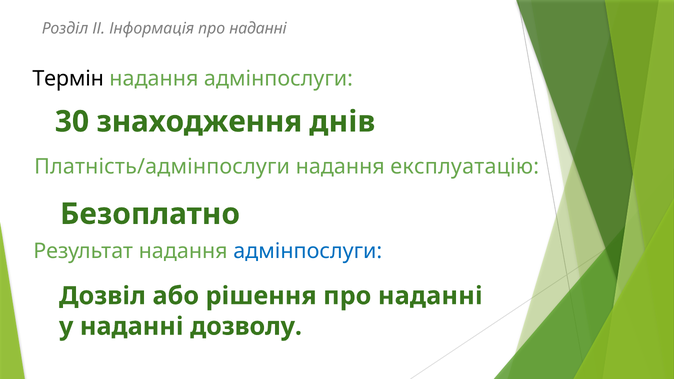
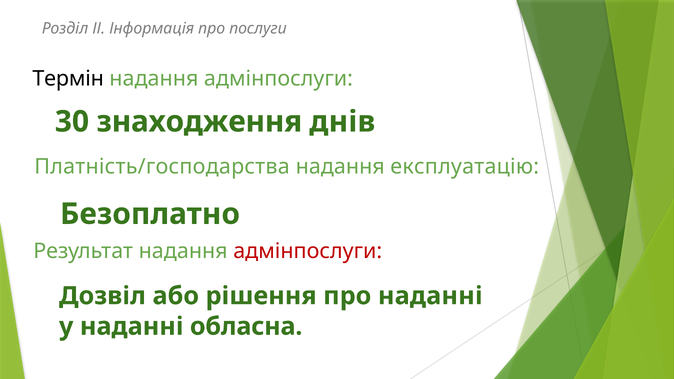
Інформація про наданні: наданні -> послуги (258, 28)
Платність/адмінпослуги: Платність/адмінпослуги -> Платність/господарства (162, 167)
адмінпослуги colour: blue -> red (308, 251)
дозволу: дозволу -> обласна (246, 327)
